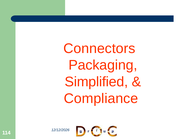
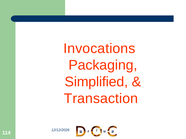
Connectors: Connectors -> Invocations (99, 49)
Compliance: Compliance -> Transaction (101, 99)
